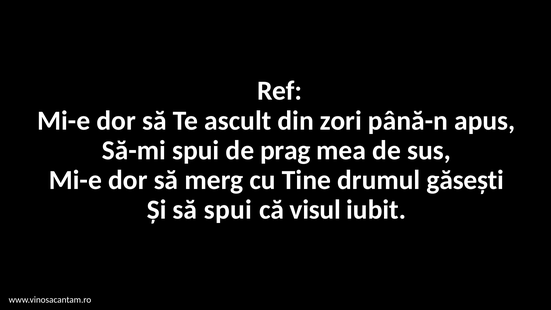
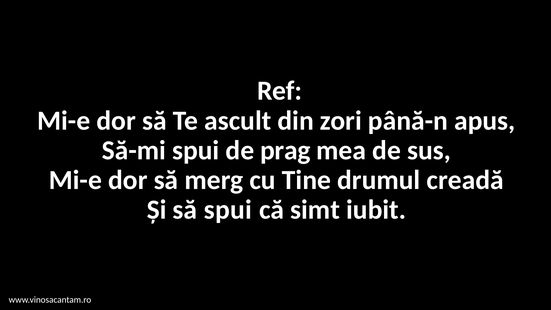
găsești: găsești -> creadă (465, 180)
visul: visul -> simt (315, 210)
